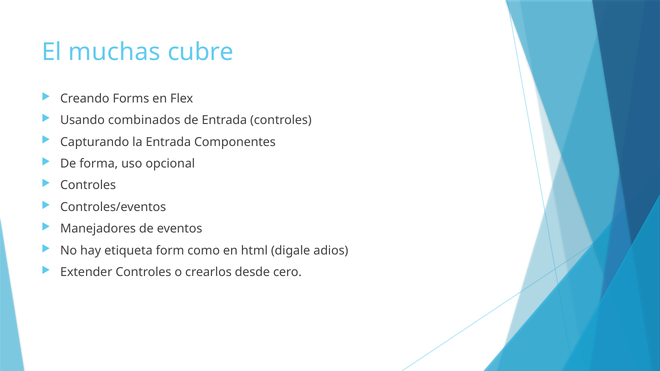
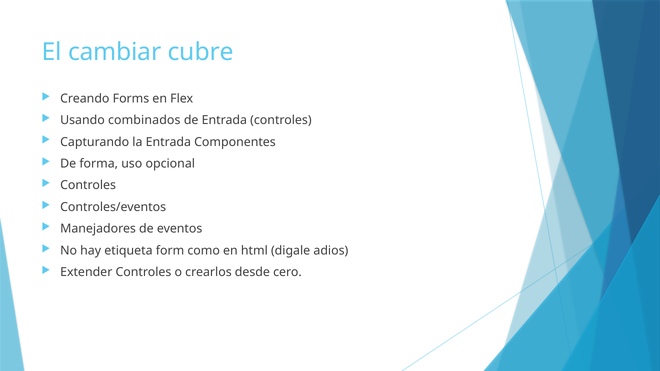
muchas: muchas -> cambiar (115, 52)
